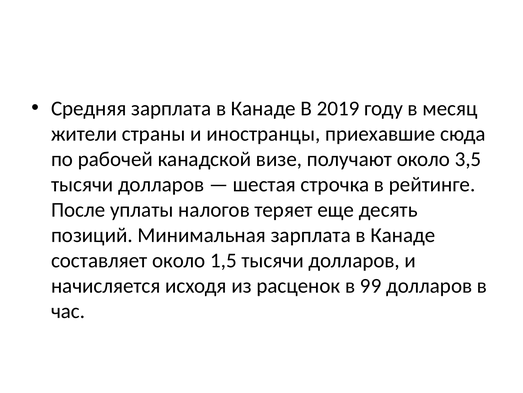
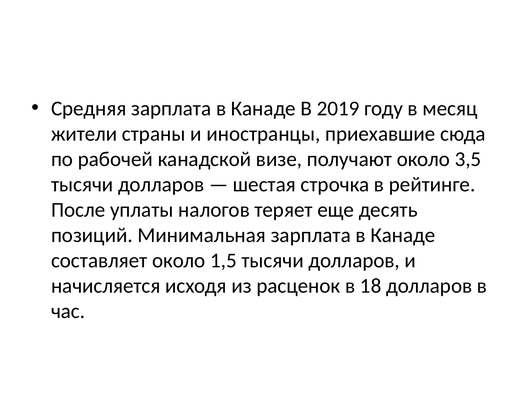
99: 99 -> 18 (371, 285)
